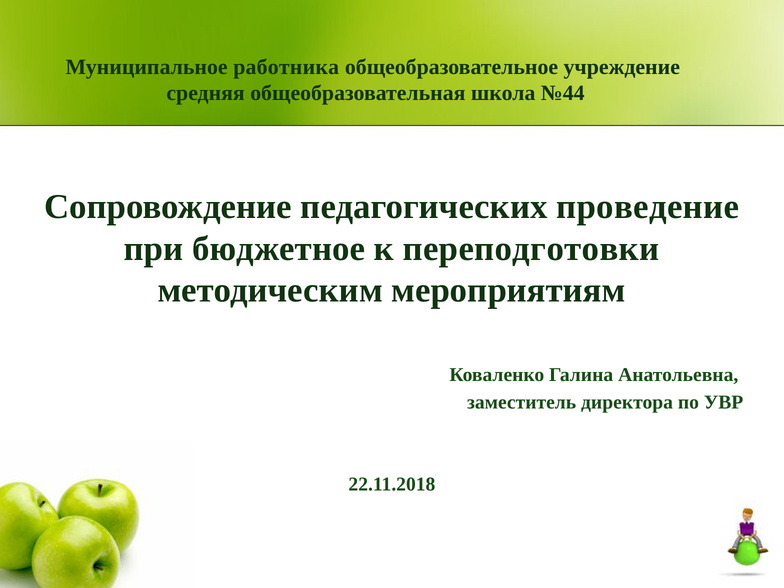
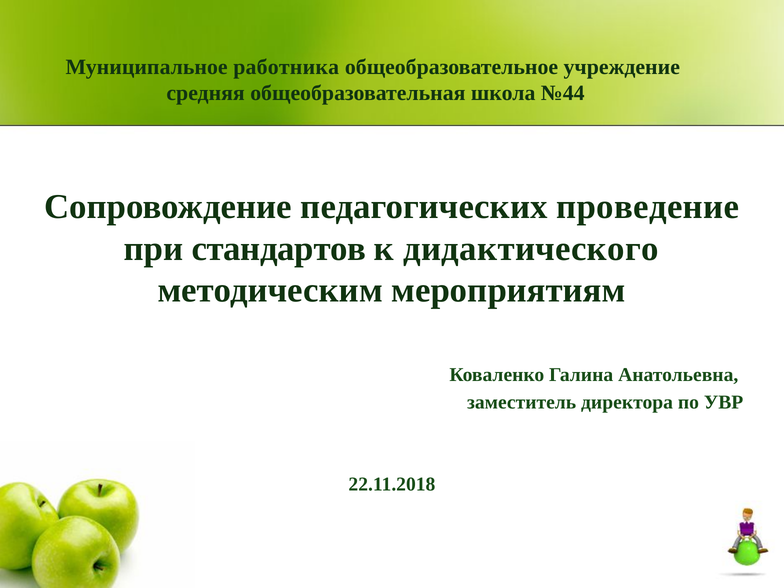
бюджетное: бюджетное -> стандартов (279, 249)
переподготовки: переподготовки -> дидактического (531, 249)
